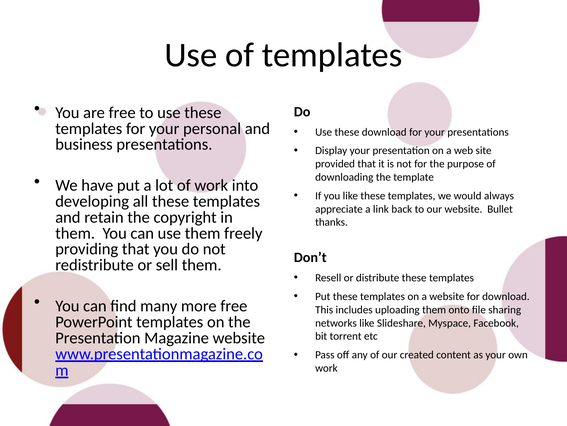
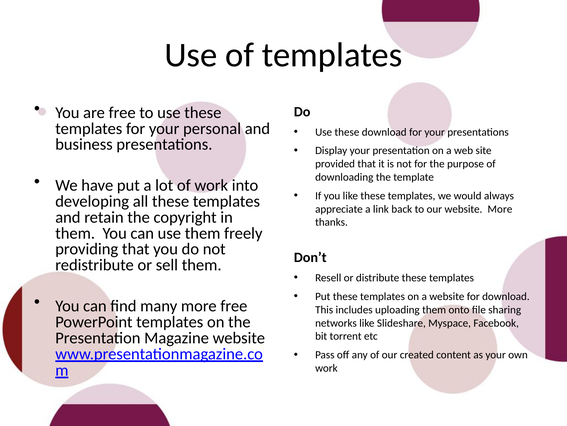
website Bullet: Bullet -> More (500, 209)
